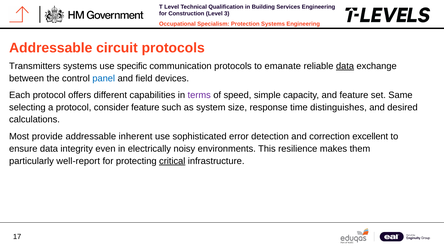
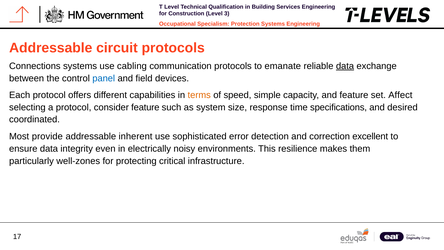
Transmitters: Transmitters -> Connections (35, 66)
specific: specific -> cabling (132, 66)
terms colour: purple -> orange (199, 95)
Same: Same -> Affect (400, 95)
distinguishes: distinguishes -> specifications (339, 107)
calculations: calculations -> coordinated (34, 119)
well-report: well-report -> well-zones (78, 161)
critical underline: present -> none (172, 161)
